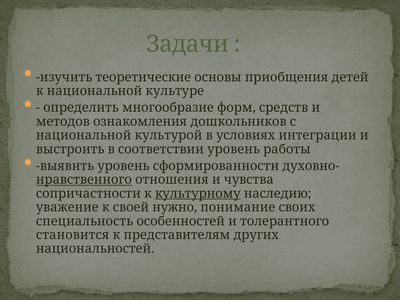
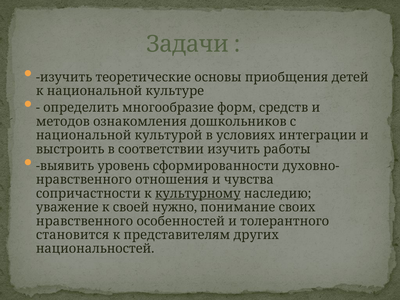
соответствии уровень: уровень -> изучить (234, 149)
нравственного underline: present -> none (84, 180)
специальность: специальность -> нравственного (85, 221)
